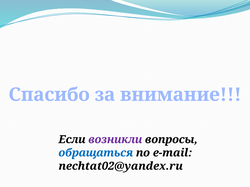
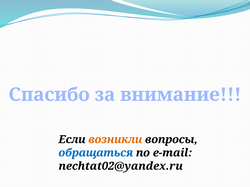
возникли colour: purple -> orange (115, 140)
